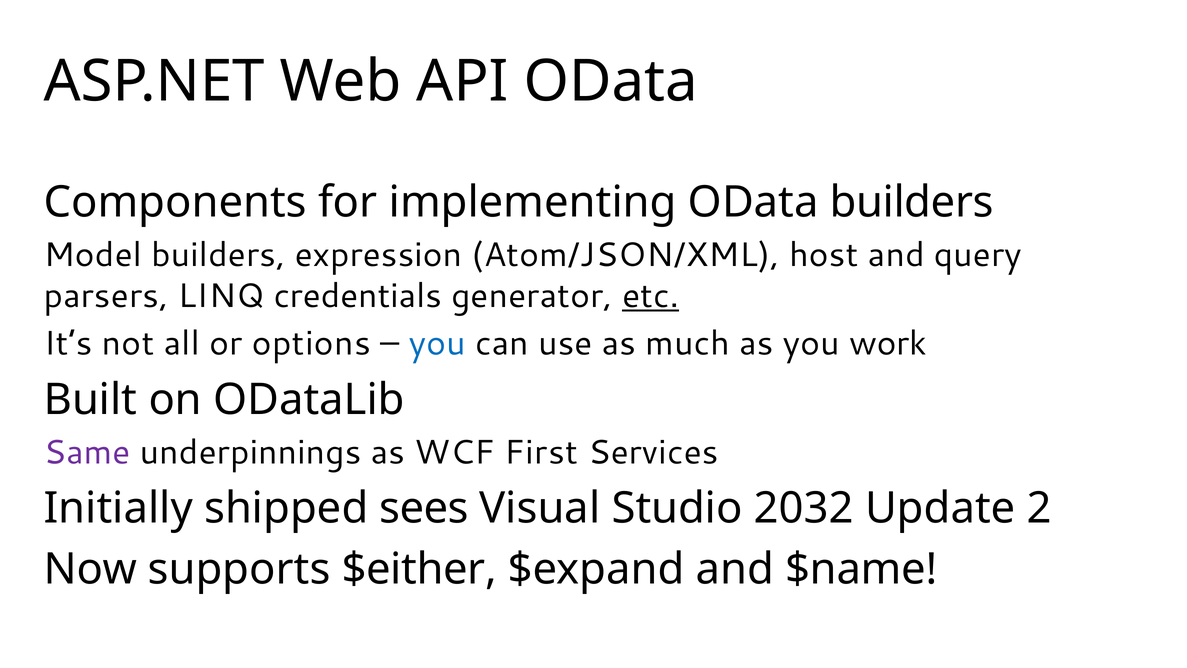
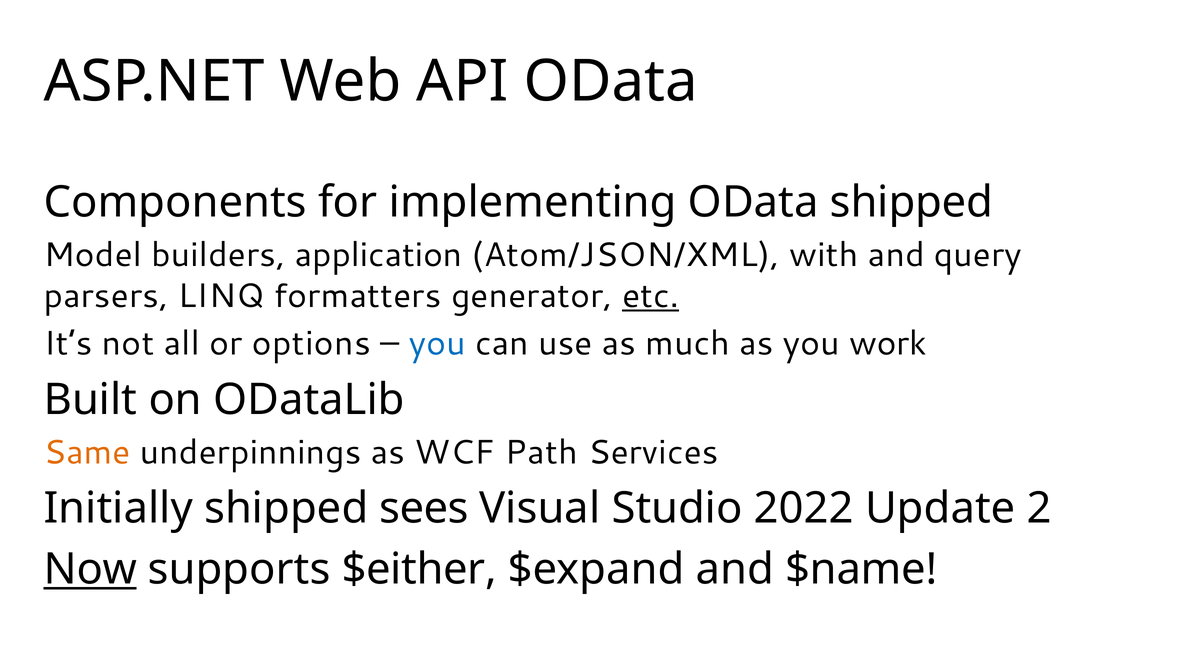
OData builders: builders -> shipped (912, 202)
expression: expression -> application (379, 255)
host: host -> with (824, 255)
credentials: credentials -> formatters (358, 296)
Same colour: purple -> orange (87, 452)
First: First -> Path (541, 452)
2032: 2032 -> 2022 (804, 508)
Now underline: none -> present (90, 569)
